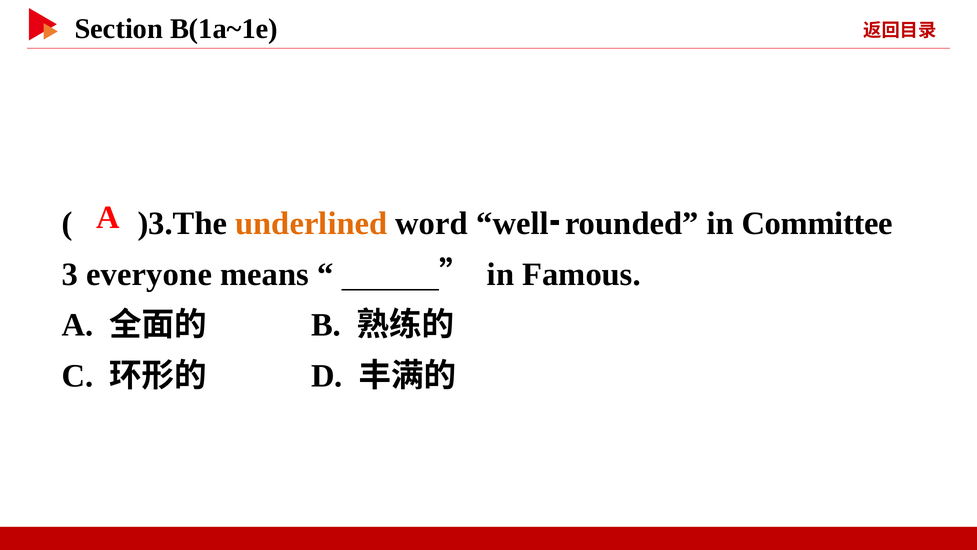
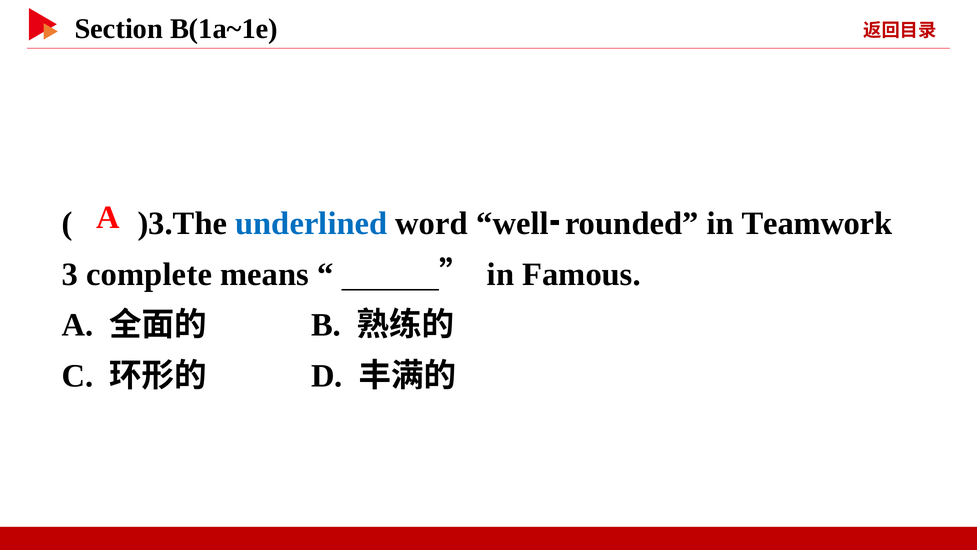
underlined colour: orange -> blue (311, 223)
Committee: Committee -> Teamwork (817, 223)
everyone: everyone -> complete (149, 274)
